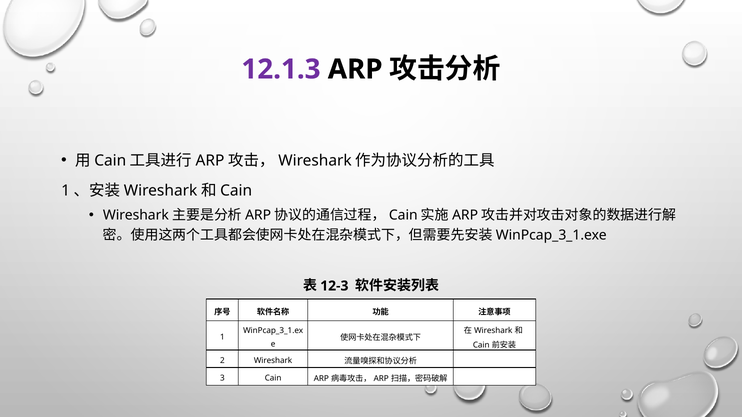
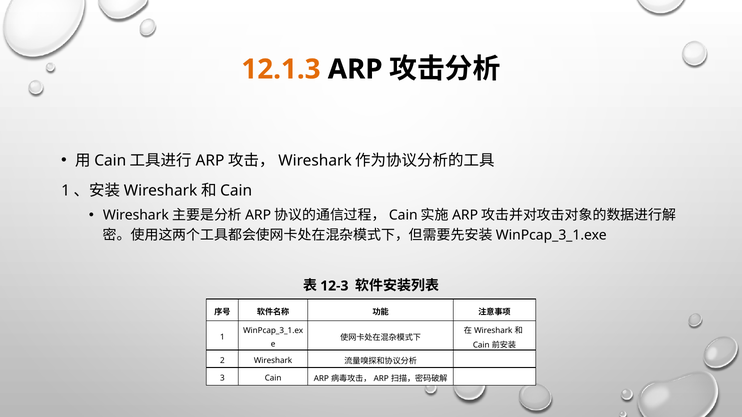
12.1.3 colour: purple -> orange (281, 69)
